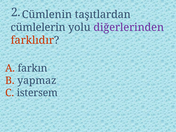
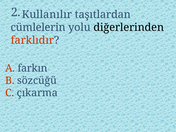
Cümlenin: Cümlenin -> Kullanılır (47, 14)
diğerlerinden colour: purple -> black (129, 27)
yapmaz: yapmaz -> sözcüğü (37, 81)
istersem: istersem -> çıkarma (37, 93)
